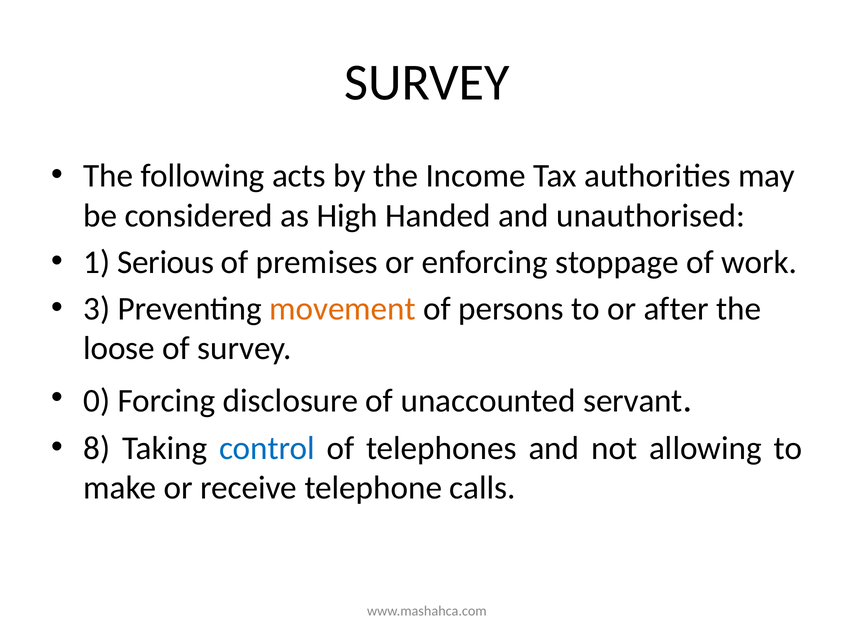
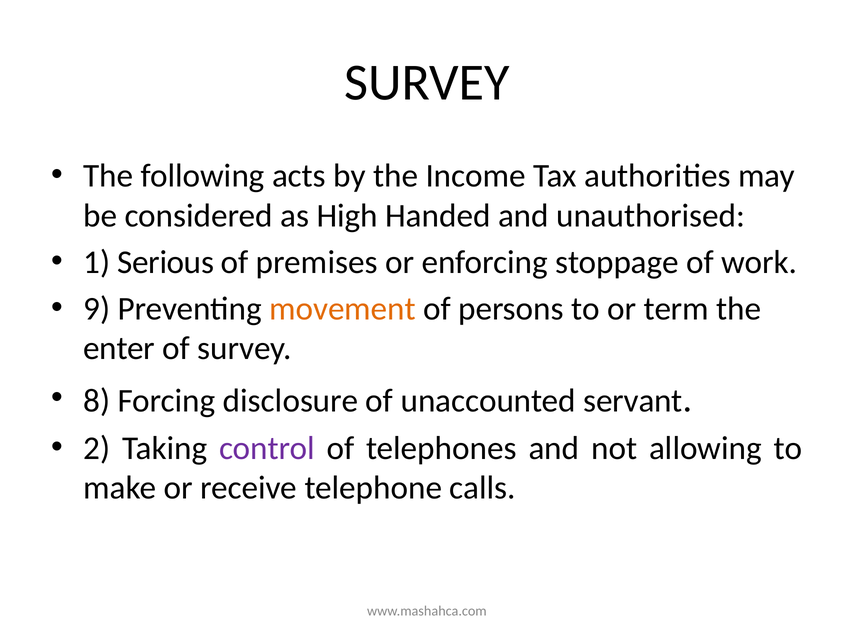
3: 3 -> 9 (97, 309)
after: after -> term (676, 309)
loose: loose -> enter (119, 349)
0: 0 -> 8 (97, 401)
8: 8 -> 2 (97, 448)
control colour: blue -> purple (267, 448)
